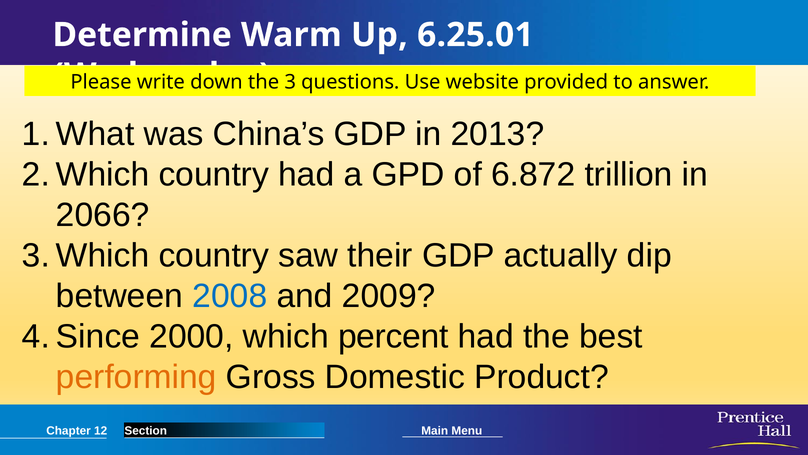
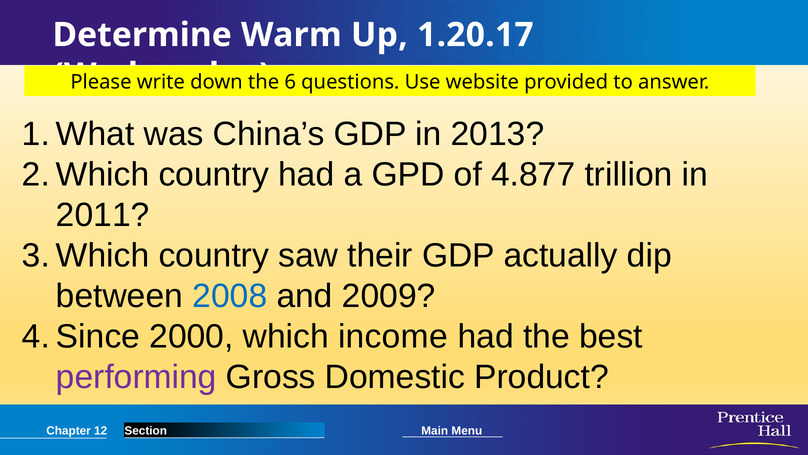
6.25.01: 6.25.01 -> 1.20.17 (475, 35)
3: 3 -> 6 (290, 82)
6.872: 6.872 -> 4.877 (533, 175)
2066: 2066 -> 2011 (103, 215)
percent: percent -> income (393, 336)
performing colour: orange -> purple (136, 377)
